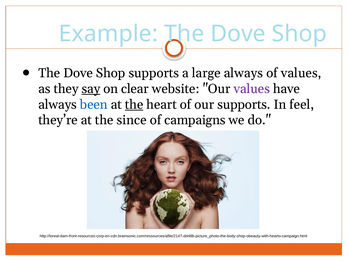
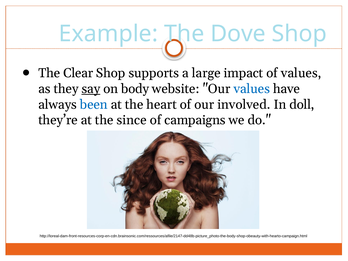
Dove: Dove -> Clear (78, 73)
large always: always -> impact (243, 73)
clear: clear -> body (135, 89)
values colour: purple -> blue (252, 89)
the underline: present -> none (134, 104)
our supports: supports -> involved (244, 104)
feel: feel -> doll (302, 104)
